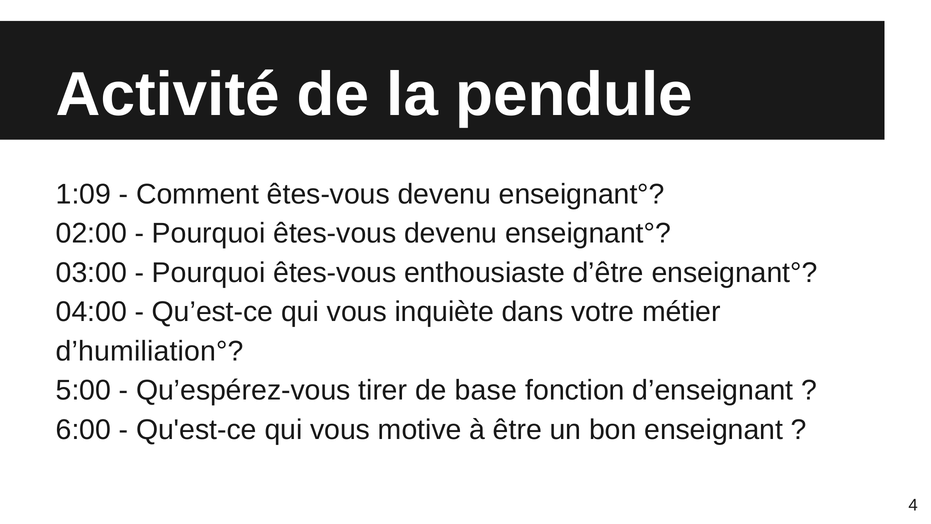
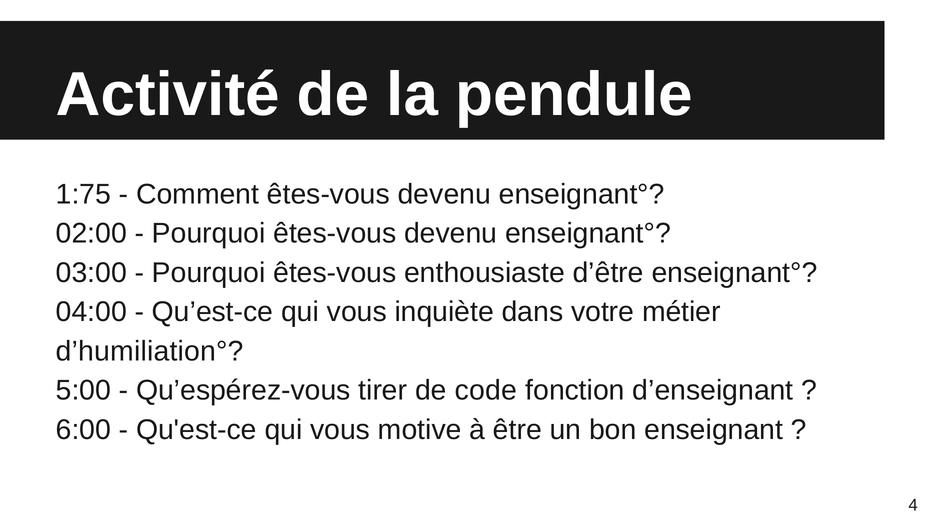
1:09: 1:09 -> 1:75 (83, 194)
base: base -> code (486, 390)
